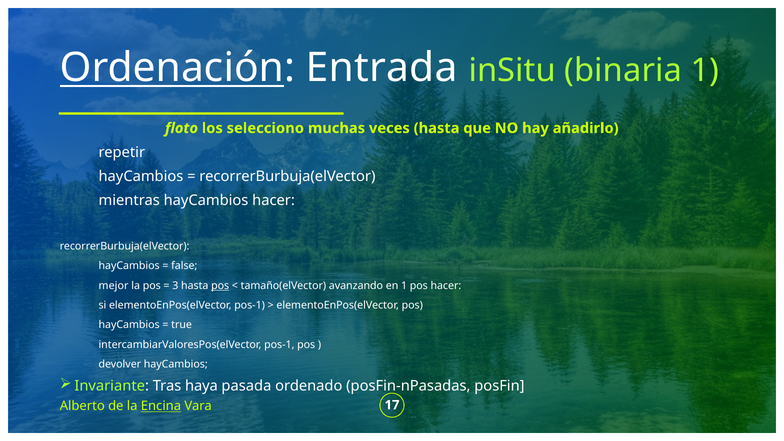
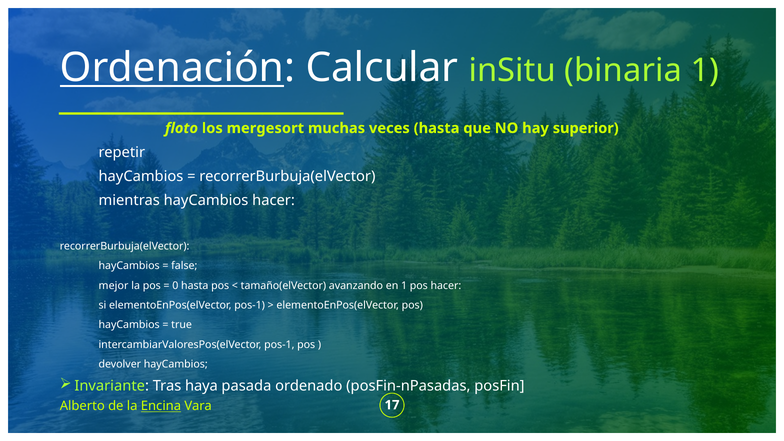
Entrada: Entrada -> Calcular (382, 68)
selecciono: selecciono -> mergesort (265, 128)
añadirlo: añadirlo -> superior (586, 128)
3: 3 -> 0 (175, 286)
pos underline: present -> none (220, 286)
